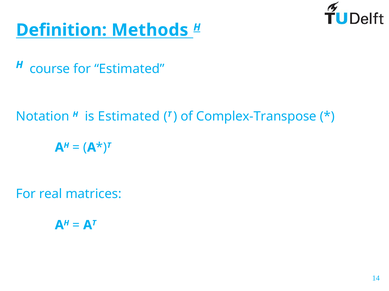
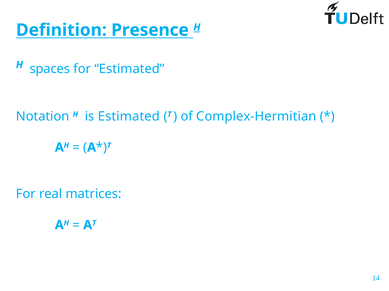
Methods: Methods -> Presence (150, 30)
course: course -> spaces (50, 69)
Complex-Transpose: Complex-Transpose -> Complex-Hermitian (256, 117)
